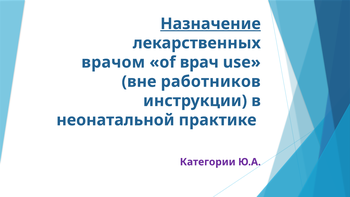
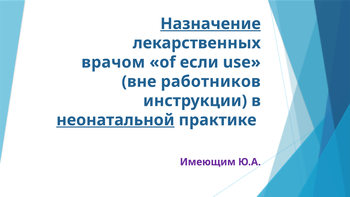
врач: врач -> если (199, 62)
неонатальной underline: none -> present (115, 120)
Категории: Категории -> Имеющим (208, 162)
